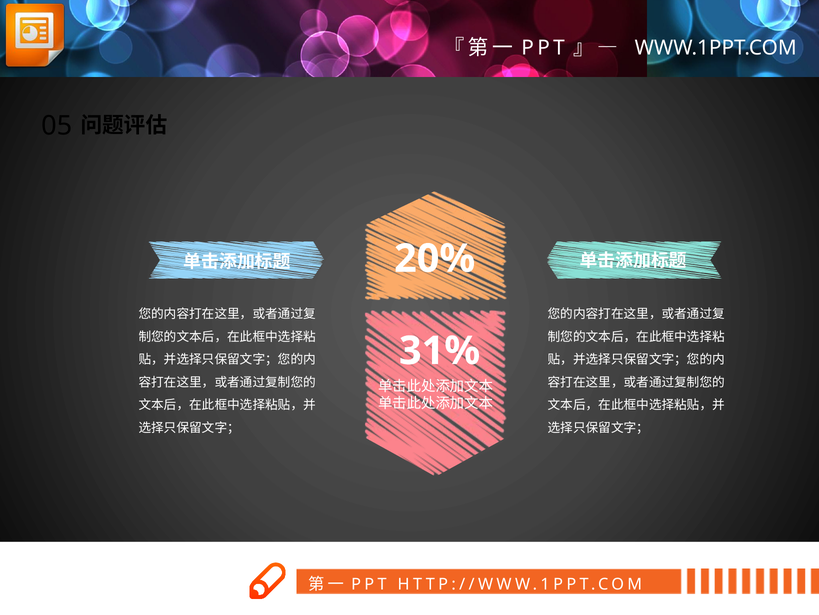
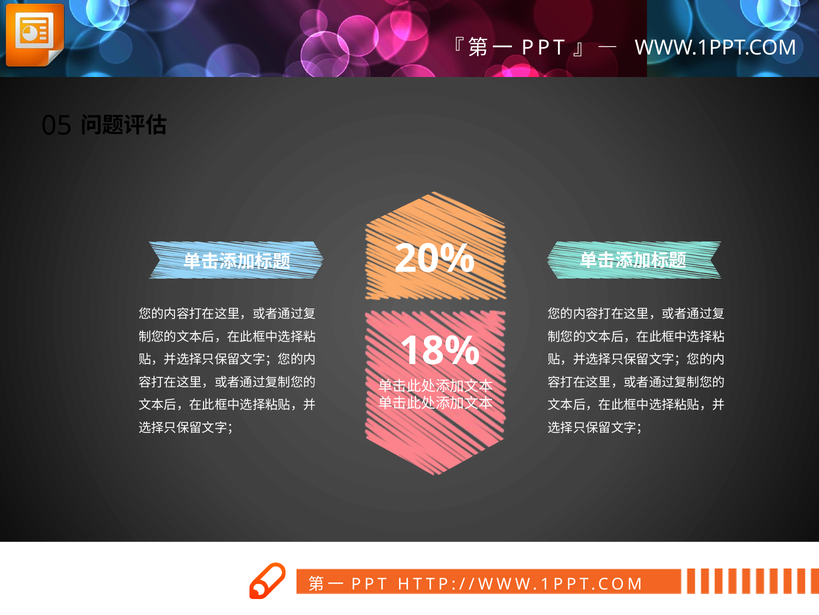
31%: 31% -> 18% (440, 350)
